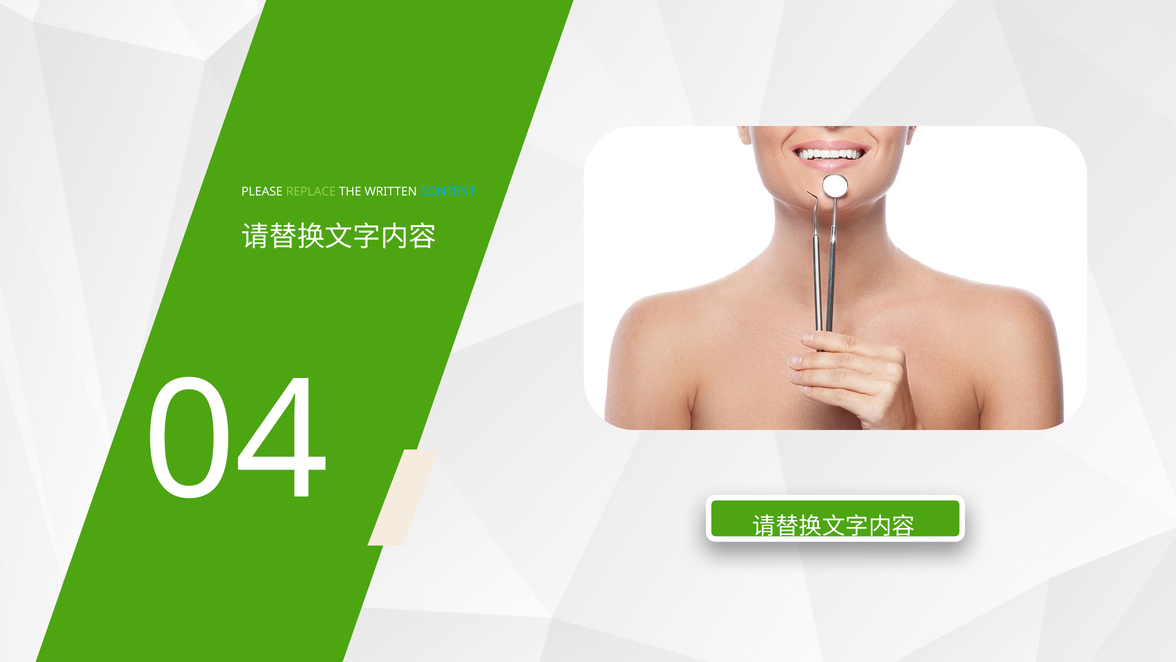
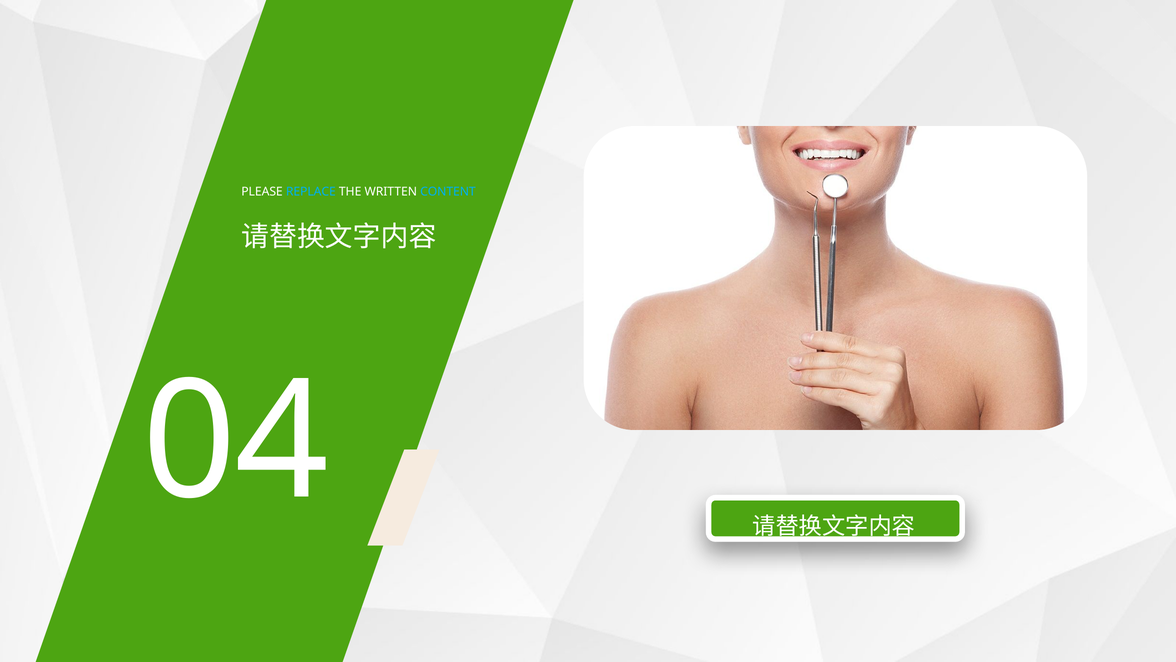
REPLACE colour: light green -> light blue (311, 192)
